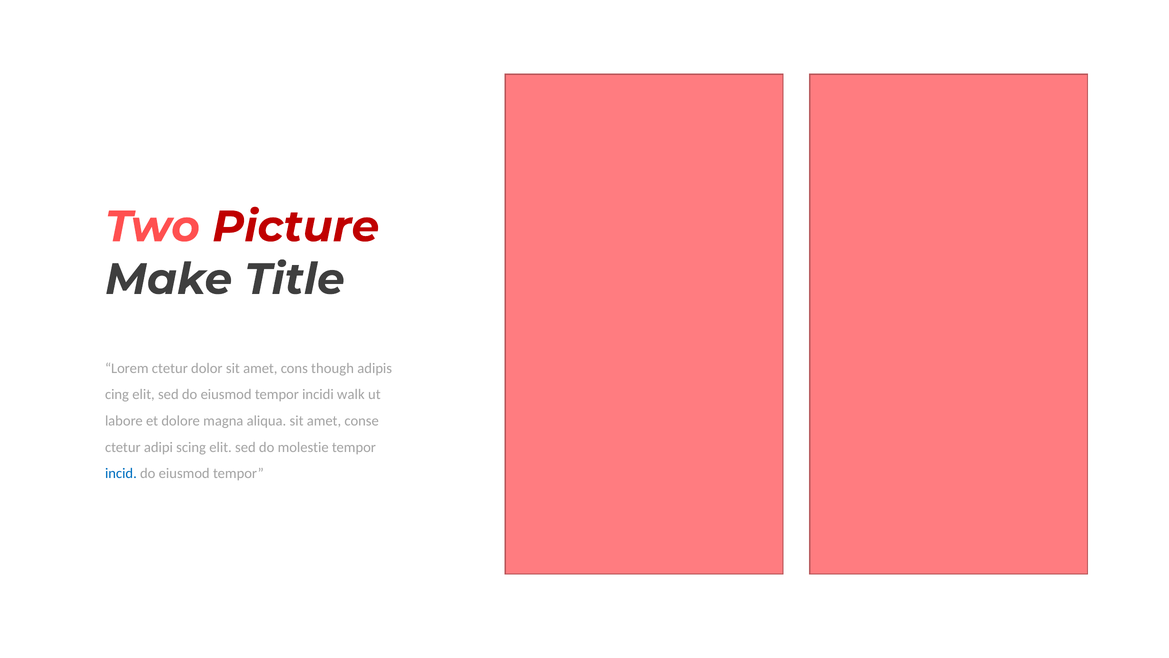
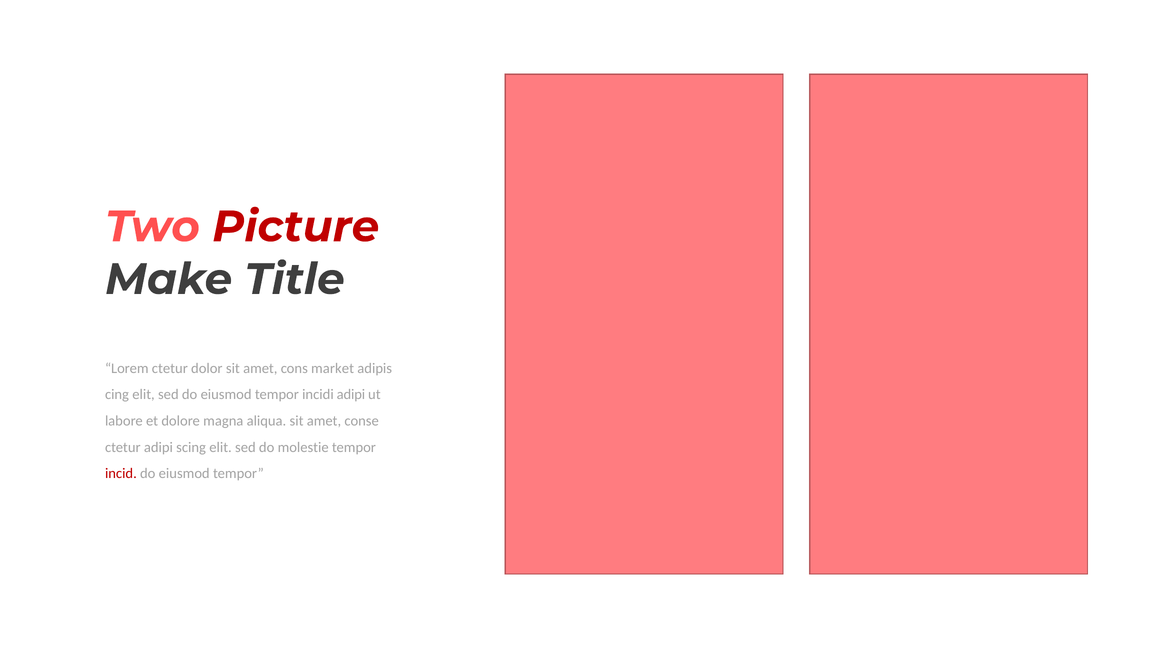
though: though -> market (333, 368)
incidi walk: walk -> adipi (351, 394)
incid colour: blue -> red (121, 473)
